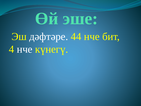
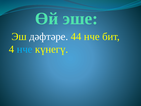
нче colour: white -> light blue (25, 49)
